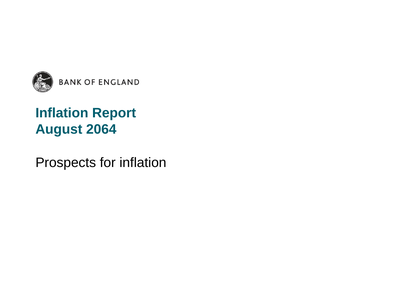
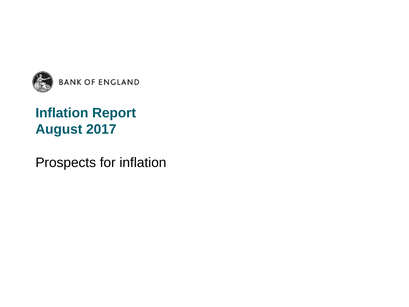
2064: 2064 -> 2017 (101, 129)
